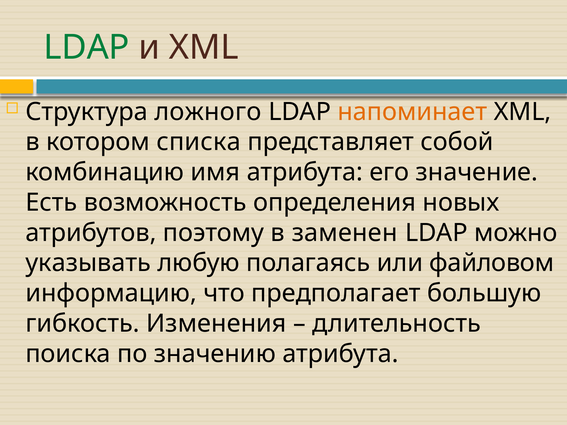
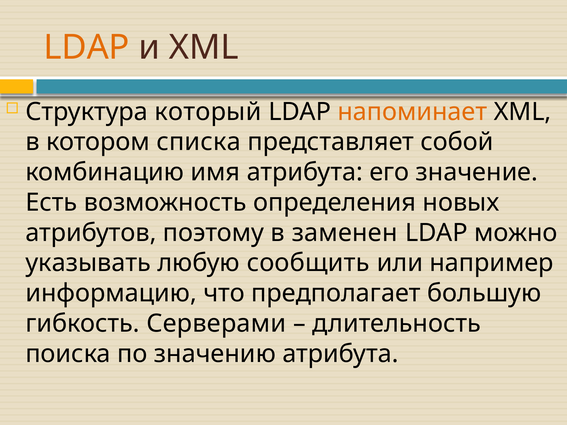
LDAP colour: green -> orange (87, 47)
ложного: ложного -> который (208, 112)
полагаясь: полагаясь -> сообщить (308, 263)
файловом: файловом -> например (492, 263)
Изменения: Изменения -> Серверами (216, 324)
